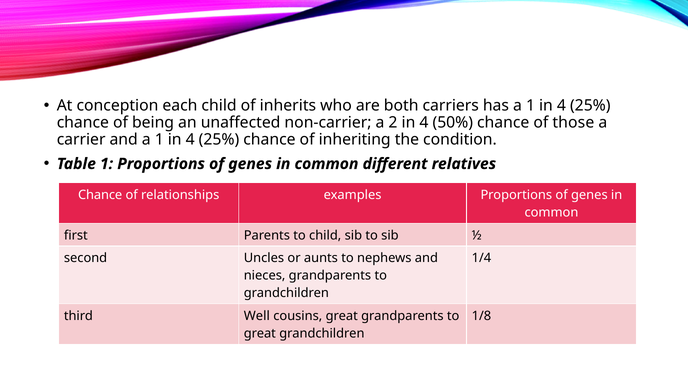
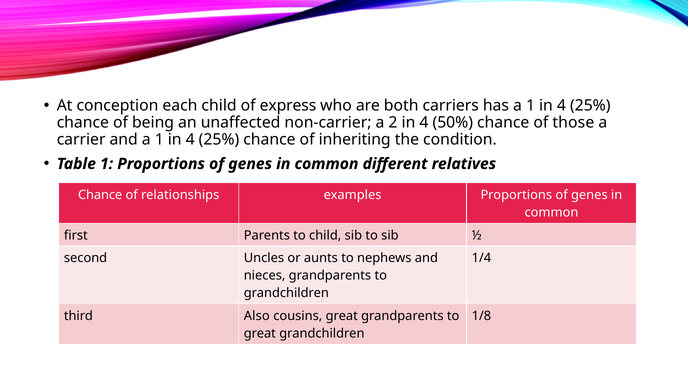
inherits: inherits -> express (288, 106)
Well: Well -> Also (257, 316)
